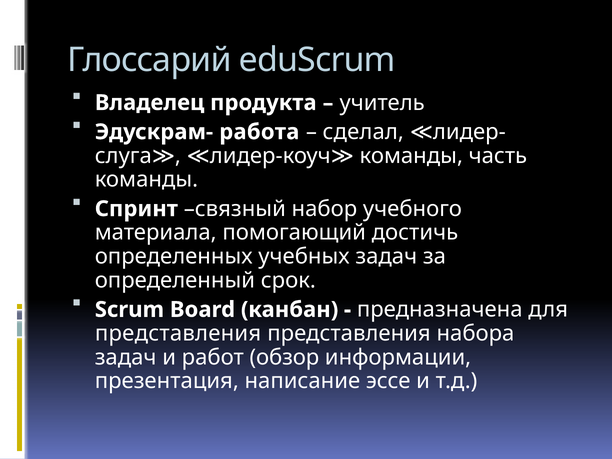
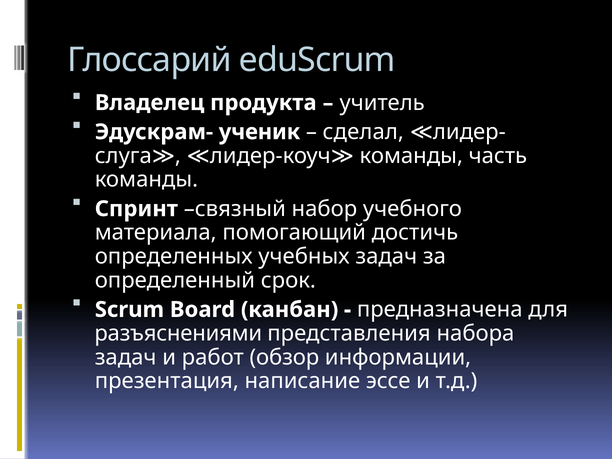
работа: работа -> ученик (260, 132)
представления: представления -> разъяснениями (178, 333)
